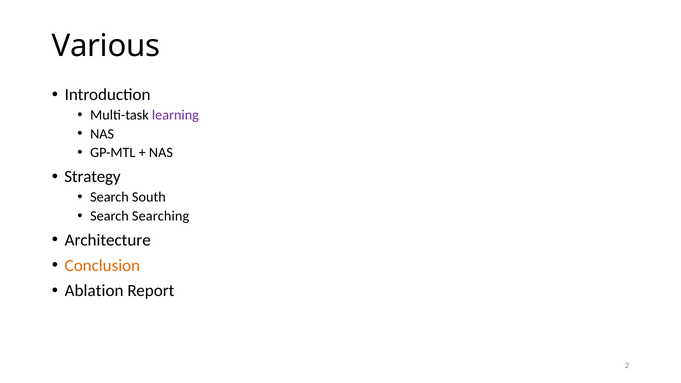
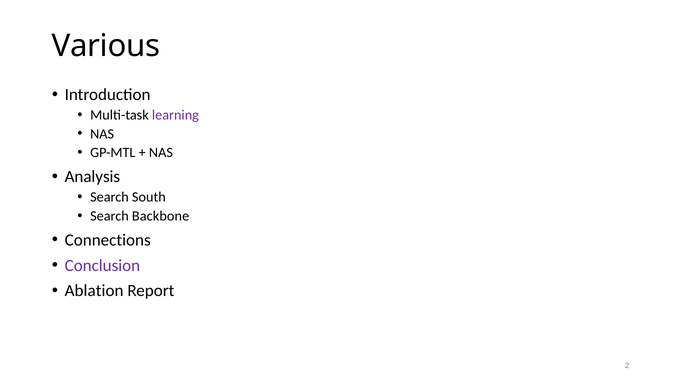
Strategy: Strategy -> Analysis (92, 177)
Searching: Searching -> Backbone (161, 216)
Architecture: Architecture -> Connections (108, 240)
Conclusion colour: orange -> purple (102, 265)
